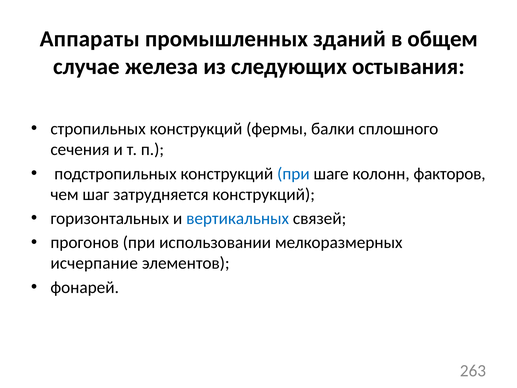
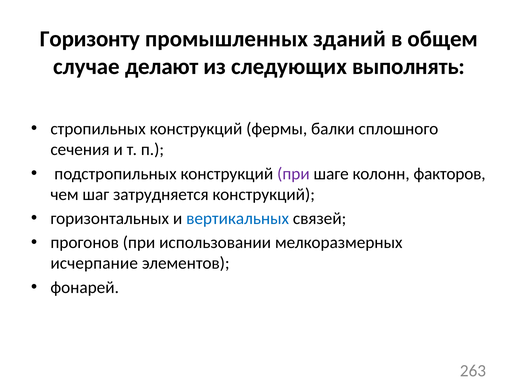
Аппараты: Аппараты -> Горизонту (90, 39)
железа: железа -> делают (162, 67)
остывания: остывания -> выполнять (408, 67)
при colour: blue -> purple (293, 174)
